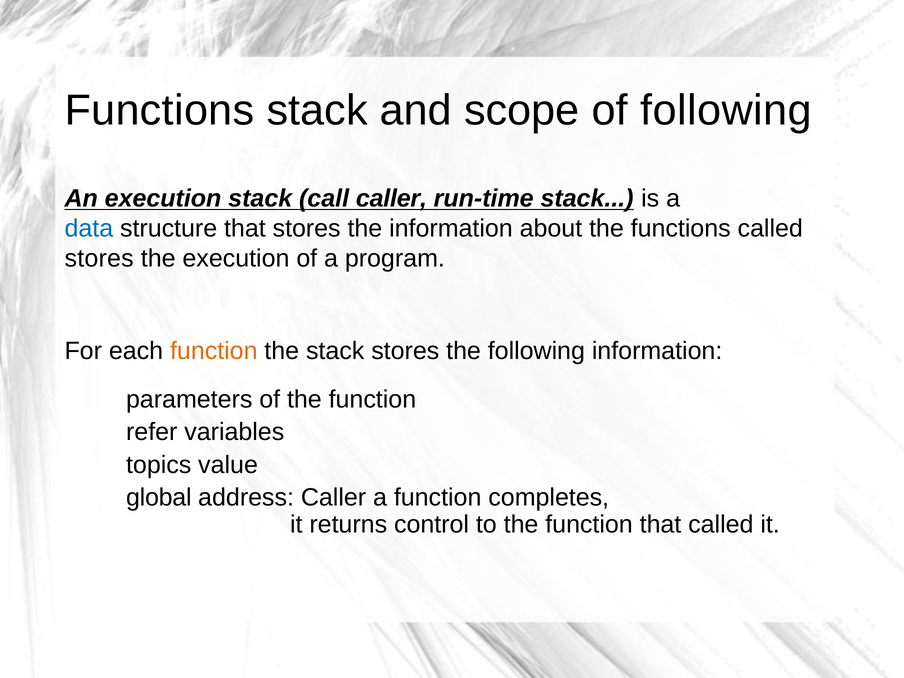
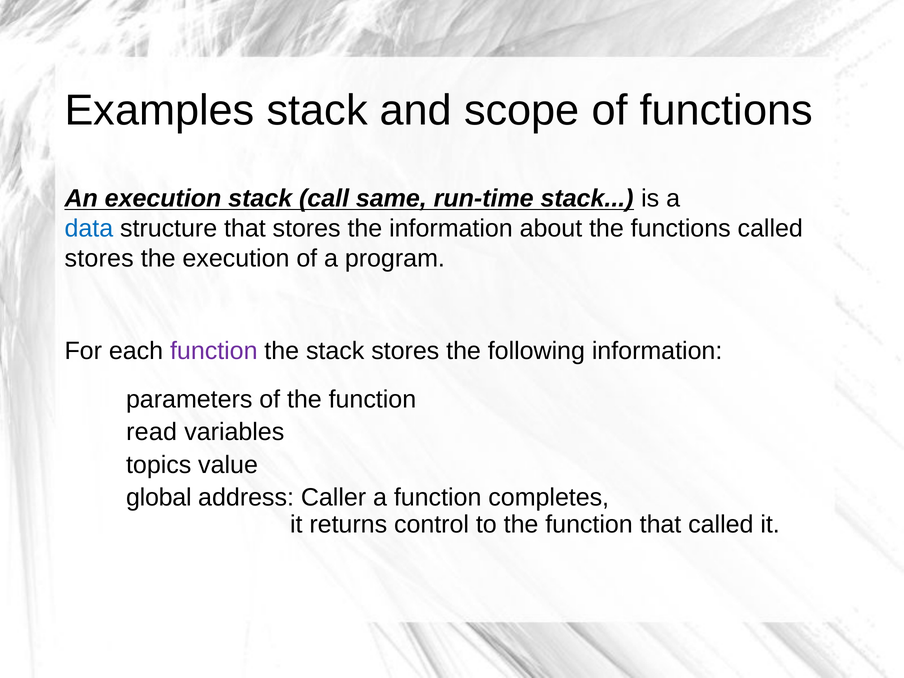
Functions: Functions -> Examples (160, 110)
of following: following -> functions (726, 110)
call caller: caller -> same (391, 198)
function colour: orange -> purple (214, 351)
refer: refer -> read (152, 432)
